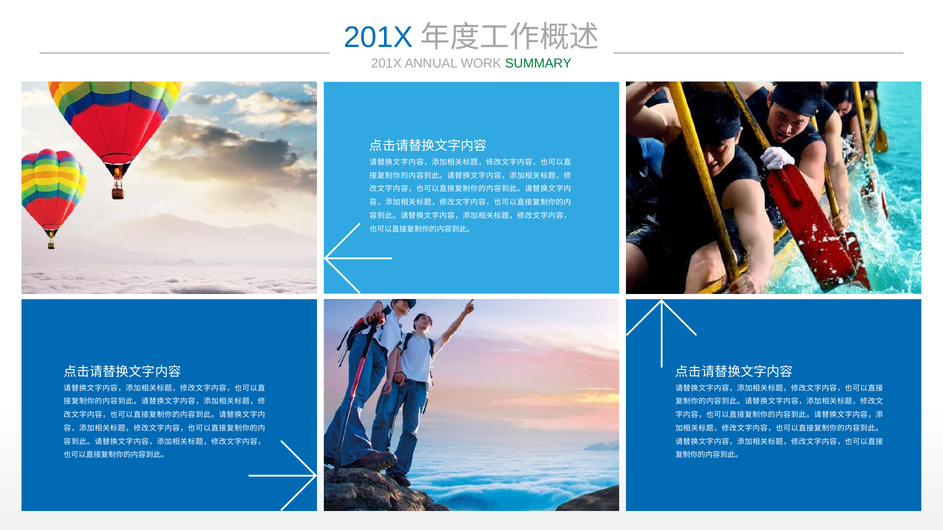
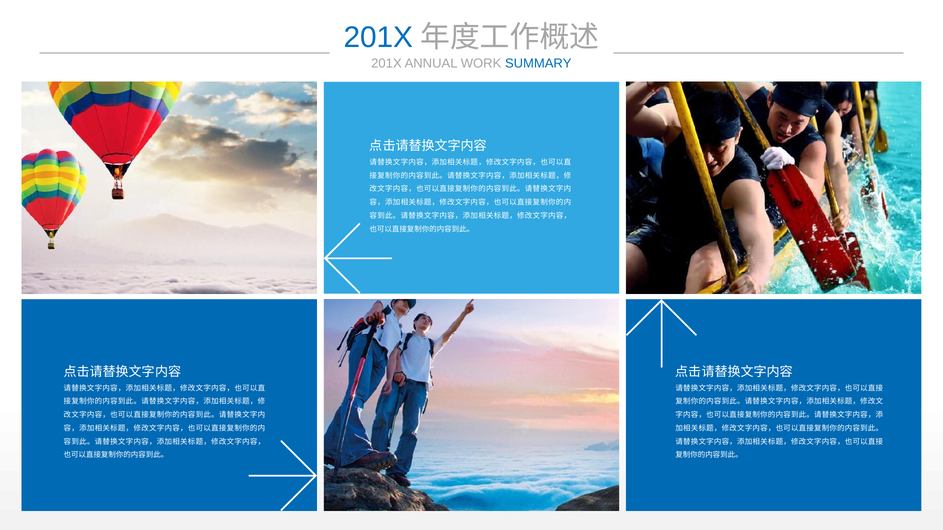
SUMMARY colour: green -> blue (538, 63)
